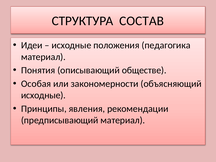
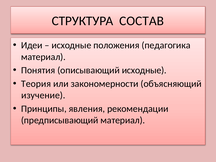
описывающий обществе: обществе -> исходные (144, 70)
Особая: Особая -> Теория (36, 84)
исходные: исходные -> изучение (43, 95)
